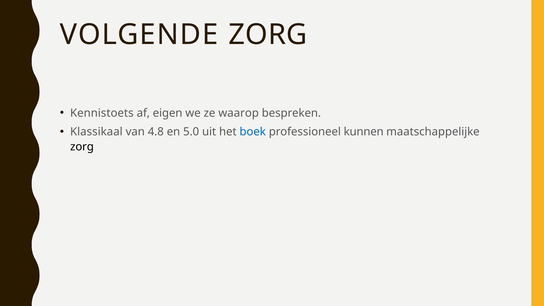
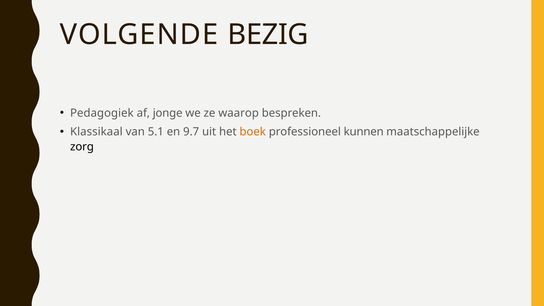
VOLGENDE ZORG: ZORG -> BEZIG (268, 35)
Kennistoets: Kennistoets -> Pedagogiek (102, 113)
eigen: eigen -> jonge (168, 113)
4.8: 4.8 -> 5.1 (156, 132)
5.0: 5.0 -> 9.7 (191, 132)
boek colour: blue -> orange (253, 132)
